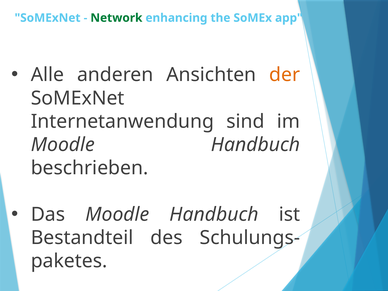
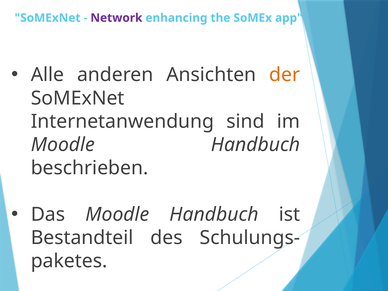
Network colour: green -> purple (116, 18)
